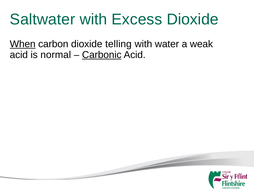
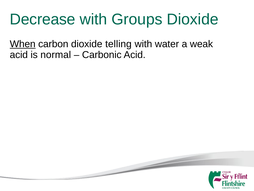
Saltwater: Saltwater -> Decrease (43, 19)
Excess: Excess -> Groups (137, 19)
Carbonic underline: present -> none (102, 55)
